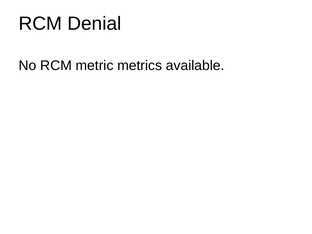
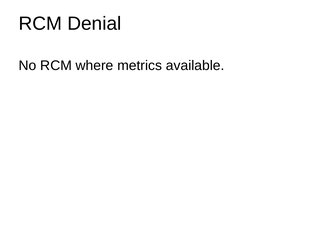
metric: metric -> where (95, 65)
